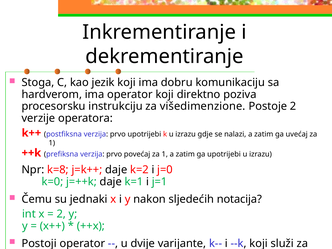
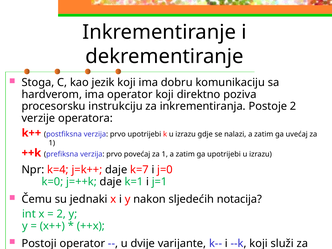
višedimenzione: višedimenzione -> inkrementiranja (203, 106)
k=8: k=8 -> k=4 (58, 170)
k=2: k=2 -> k=7 (139, 170)
